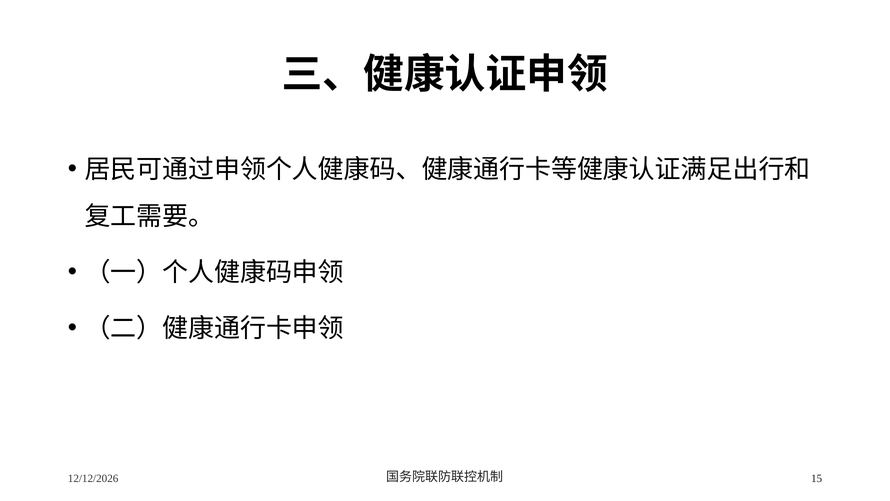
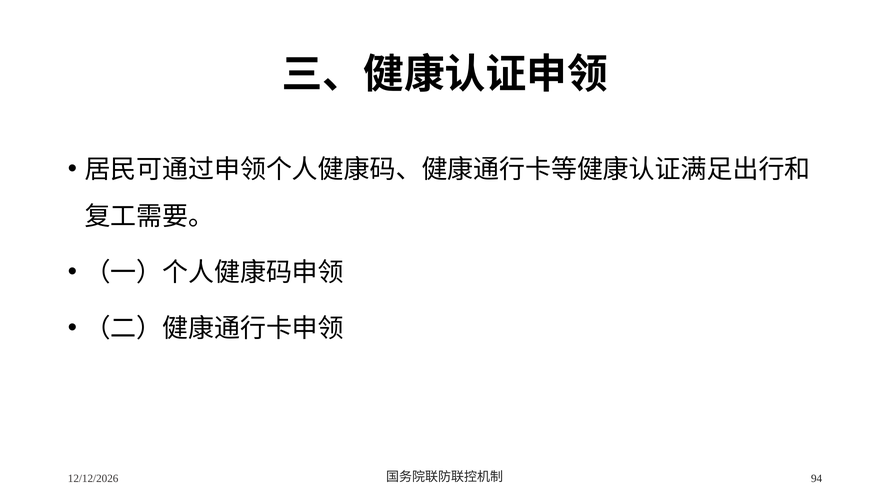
15: 15 -> 94 (817, 478)
